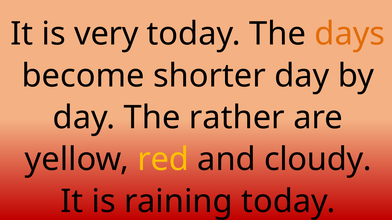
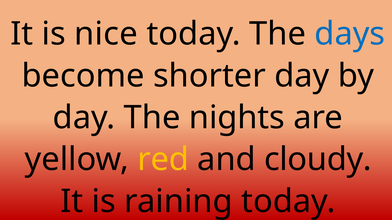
very: very -> nice (106, 34)
days colour: orange -> blue (350, 34)
rather: rather -> nights (237, 118)
